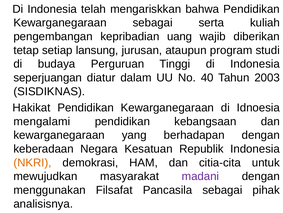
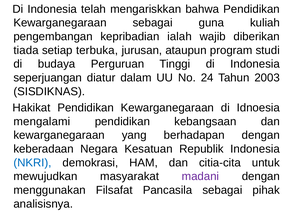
serta: serta -> guna (211, 23)
uang: uang -> ialah (180, 36)
tetap: tetap -> tiada (26, 50)
lansung: lansung -> terbuka (97, 50)
40: 40 -> 24 (207, 77)
NKRI colour: orange -> blue (32, 162)
